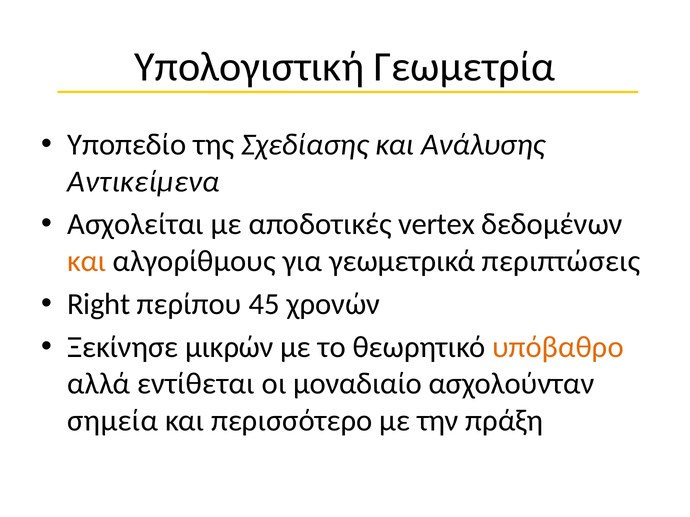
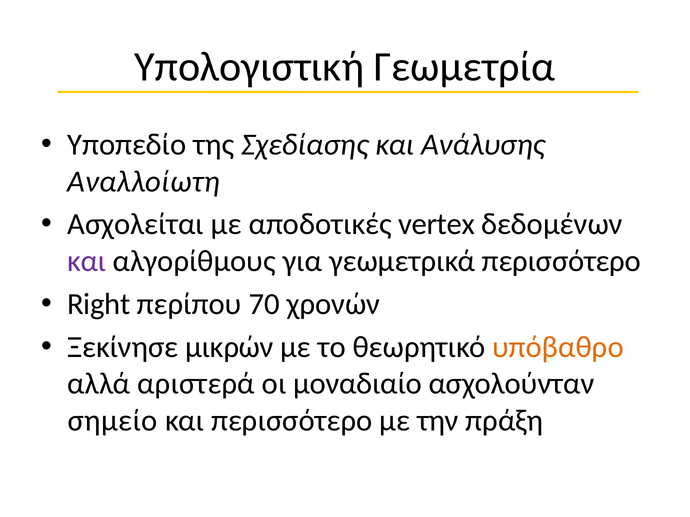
Αντικείμενα: Αντικείμενα -> Αναλλοίωτη (144, 182)
και colour: orange -> purple (87, 261)
γεωμετρικά περιπτώσεις: περιπτώσεις -> περισσότερο (561, 261)
45: 45 -> 70 (264, 304)
εντίθεται: εντίθεται -> αριστερά (196, 384)
σημεία: σημεία -> σημείο (113, 421)
